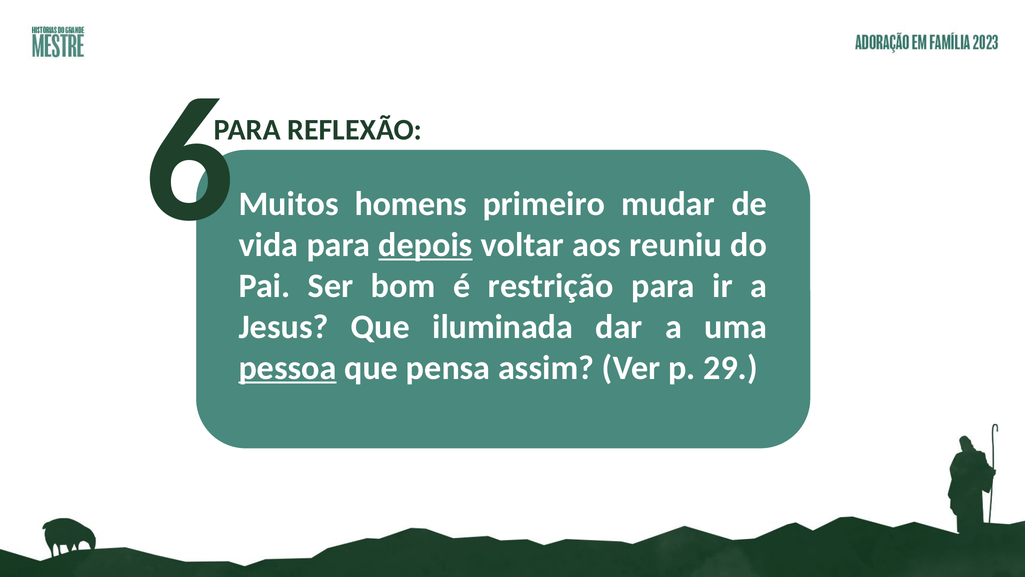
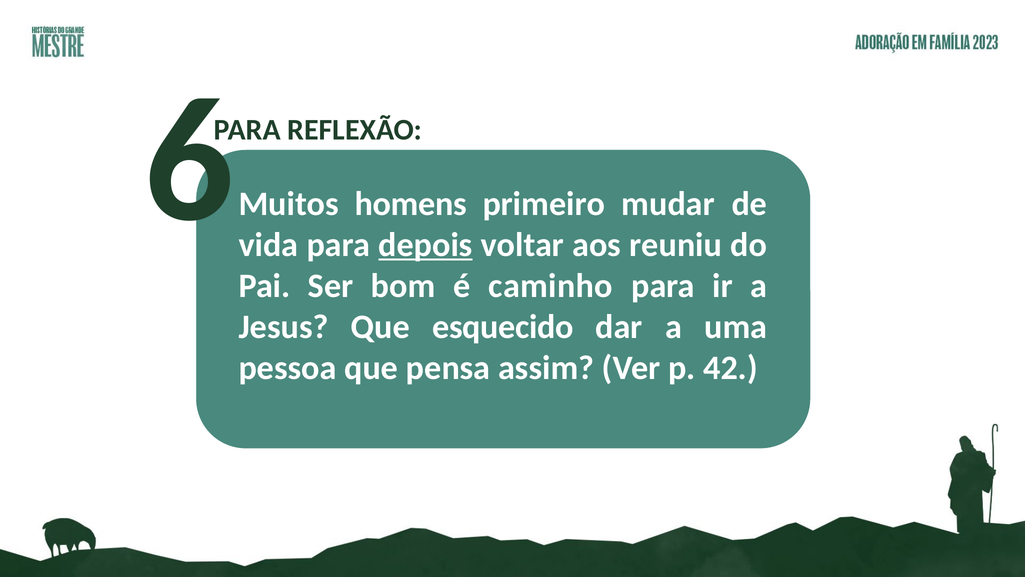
restrição: restrição -> caminho (551, 286)
iluminada: iluminada -> esquecido (503, 327)
pessoa underline: present -> none (288, 368)
29: 29 -> 42 (731, 368)
